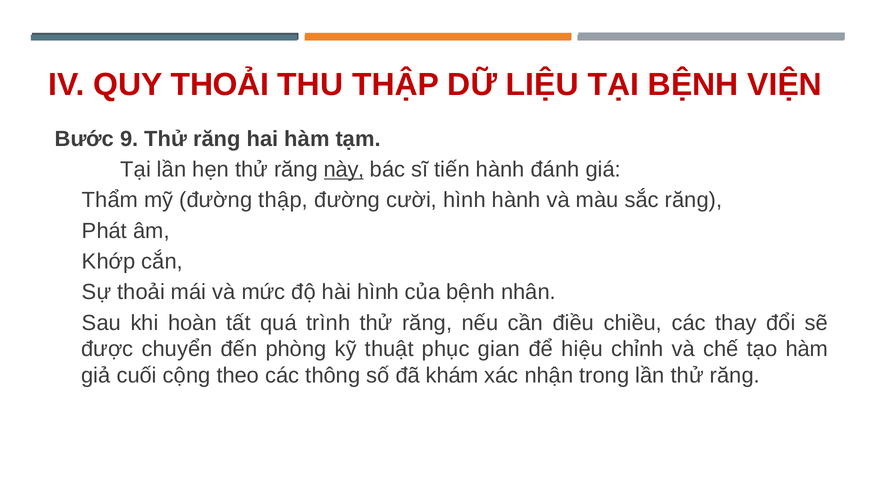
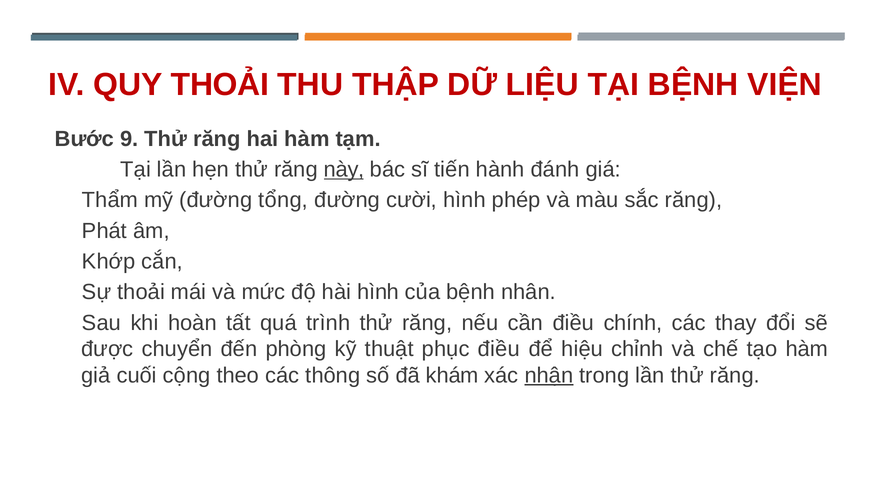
đường thập: thập -> tổng (283, 200)
hình hành: hành -> phép (516, 200)
chiều: chiều -> chính (633, 323)
phục gian: gian -> điều (499, 349)
nhận underline: none -> present (549, 376)
